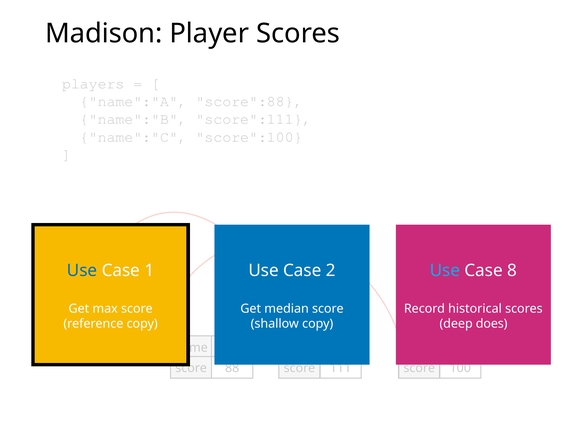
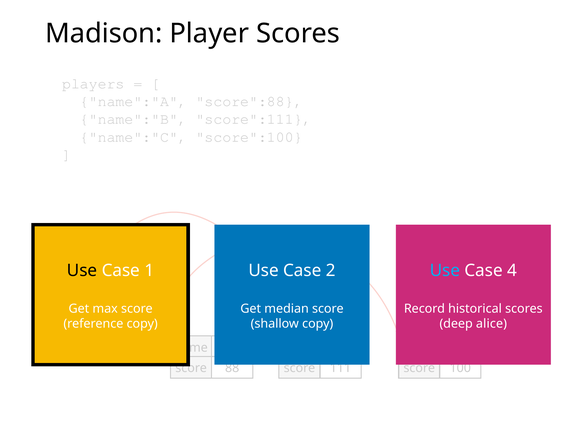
Use colour: blue -> black (82, 271)
8: 8 -> 4 (512, 271)
does: does -> alice (491, 324)
